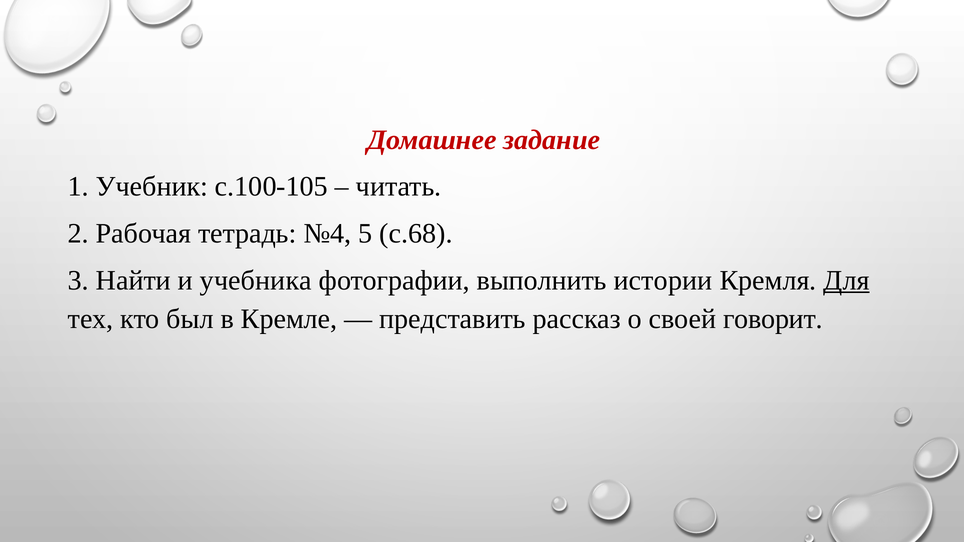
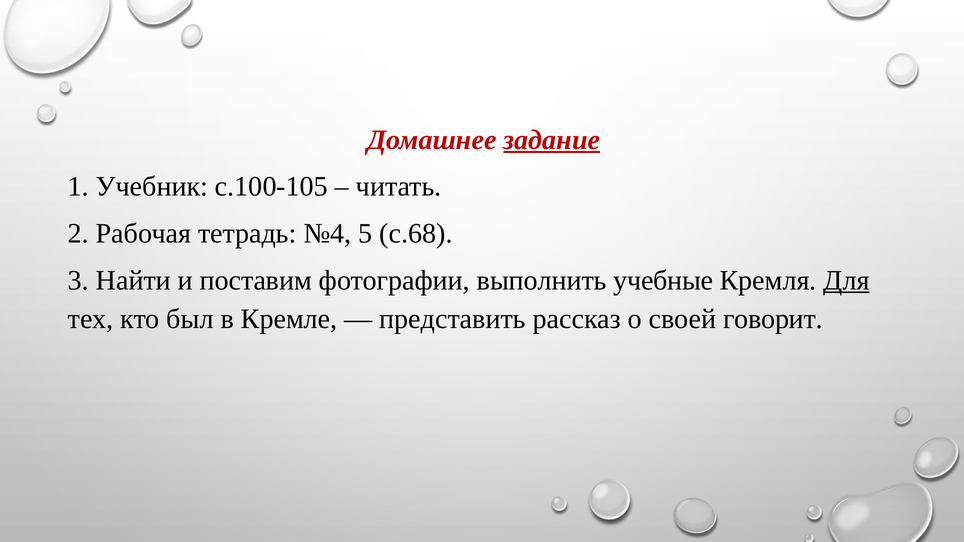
задание underline: none -> present (552, 140)
учебника: учебника -> поставим (256, 280)
истории: истории -> учебные (663, 280)
